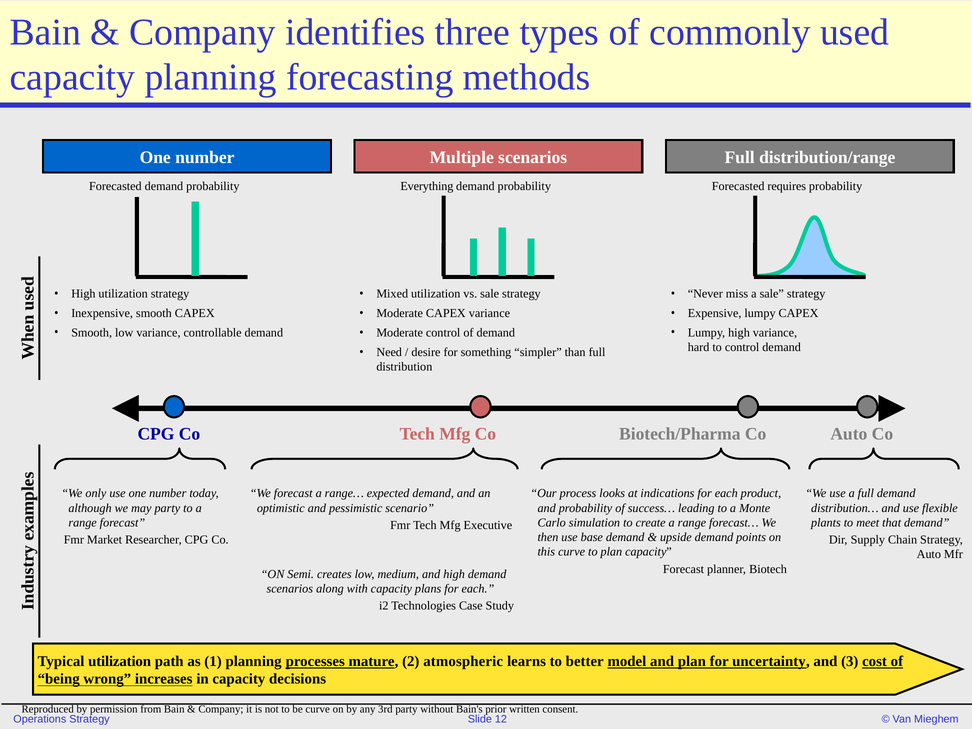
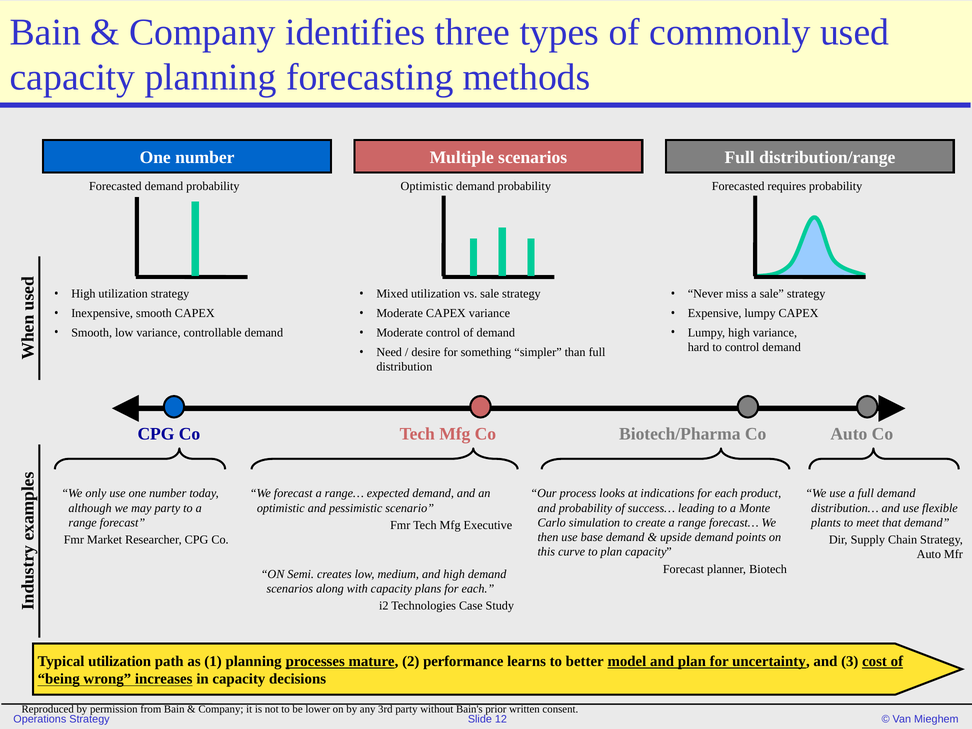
Everything: Everything -> Optimistic (427, 186)
atmospheric: atmospheric -> performance (463, 661)
be curve: curve -> lower (318, 709)
